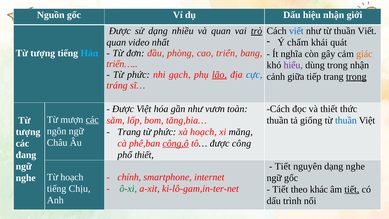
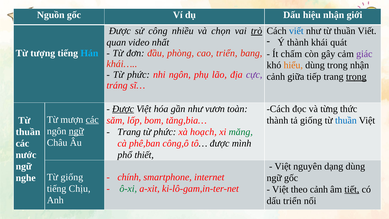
sử dạng: dạng -> công (158, 31)
và quan: quan -> chọn (221, 31)
Ý chấm: chấm -> thành (298, 42)
nghĩa: nghĩa -> chấm (291, 54)
giác colour: orange -> purple (364, 54)
triển…: triển… -> khái… (122, 64)
hiểu colour: purple -> orange (293, 65)
nhi gạch: gạch -> ngôn (180, 75)
lão underline: present -> none (219, 75)
cực colour: blue -> purple (254, 75)
Được underline: none -> present (123, 109)
và thiết: thiết -> từng (329, 109)
thuần: thuần -> thành (277, 120)
ngữ underline: none -> present (76, 131)
măng colour: black -> green (241, 132)
tượng: tượng -> thuần (28, 132)
công,ô underline: present -> none (176, 143)
công: công -> mình (242, 143)
đang: đang -> nước (26, 155)
Tiết: Tiết -> Việt (283, 166)
dạng nghe: nghe -> dùng (355, 166)
Từ hoạch: hoạch -> giống (72, 177)
Tiết: Tiết -> Việt (280, 189)
theo khác: khác -> cảnh (319, 189)
dấu trình: trình -> triển (292, 201)
